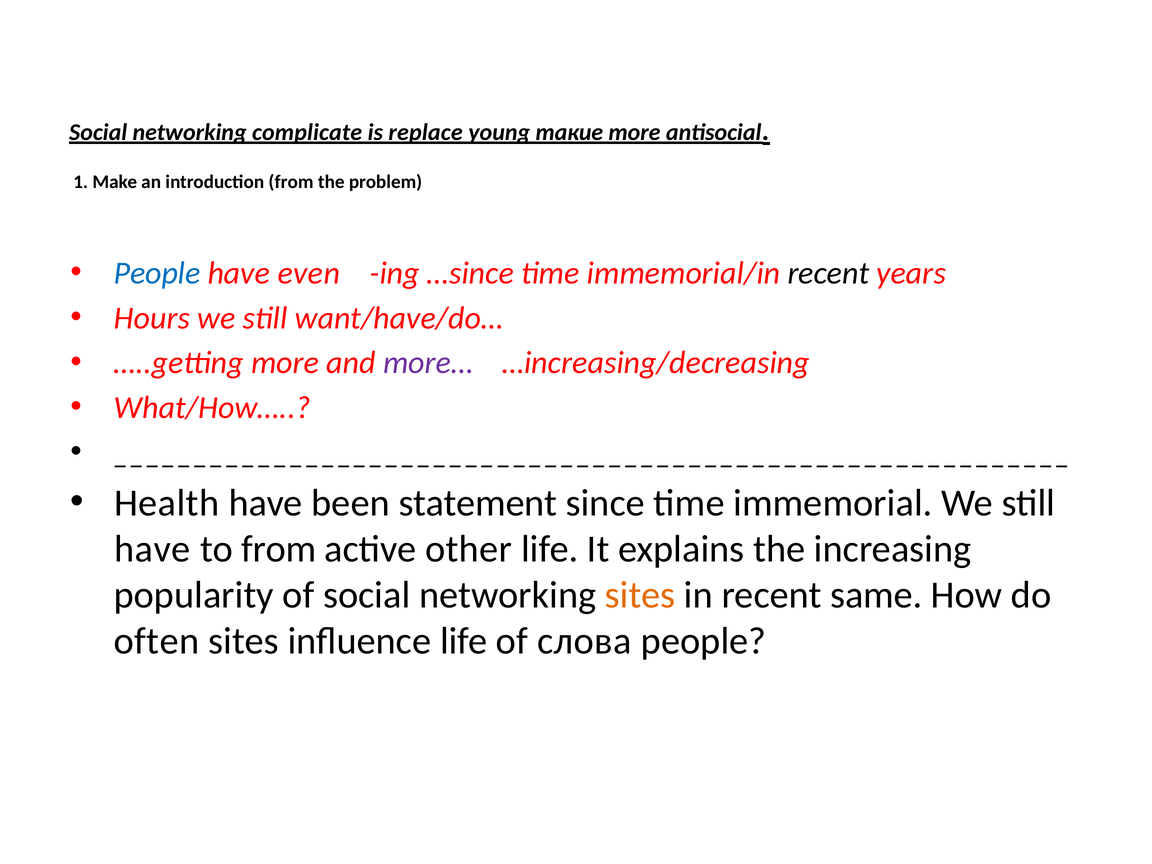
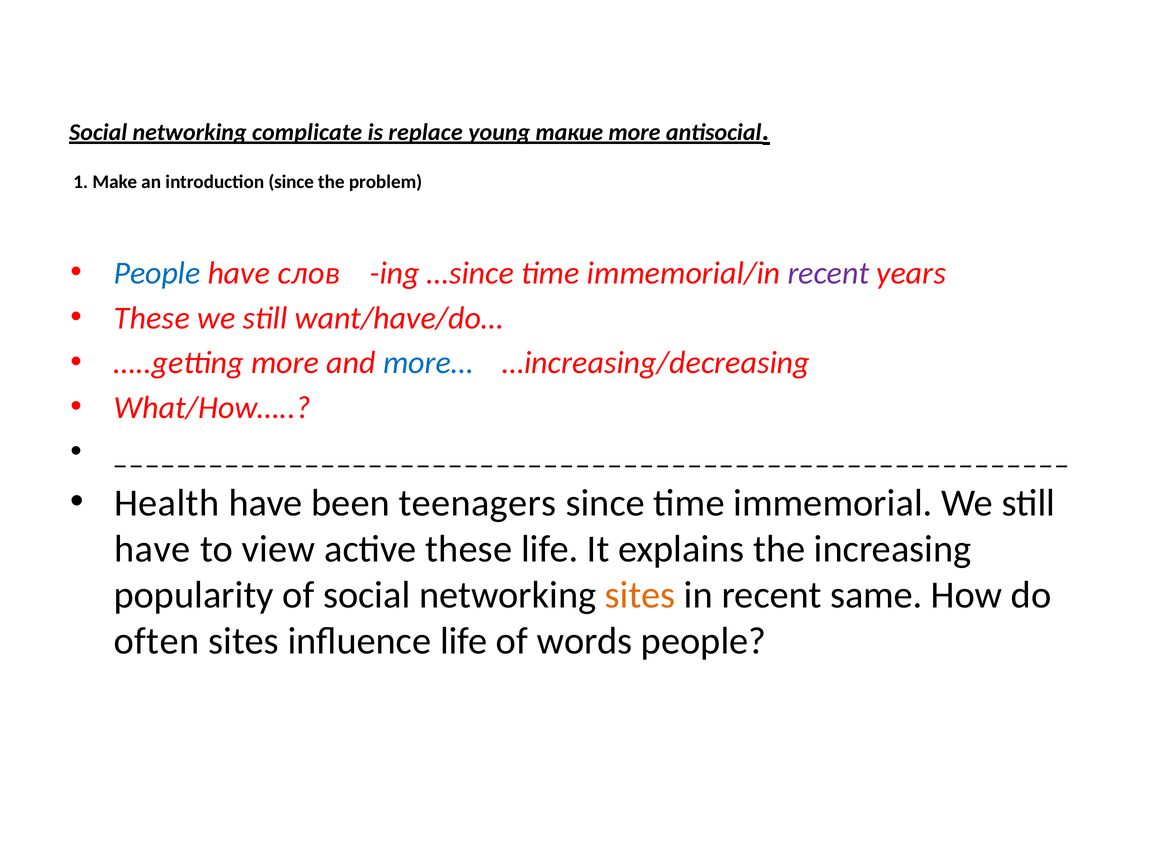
introduction from: from -> since (291, 182)
even: even -> слов (309, 273)
recent colour: black -> purple (828, 273)
Hours: Hours -> These (152, 318)
more… colour: purple -> blue (428, 363)
statement: statement -> teenagers (478, 503)
to from: from -> view (278, 549)
active other: other -> these (469, 549)
слова: слова -> words (585, 641)
